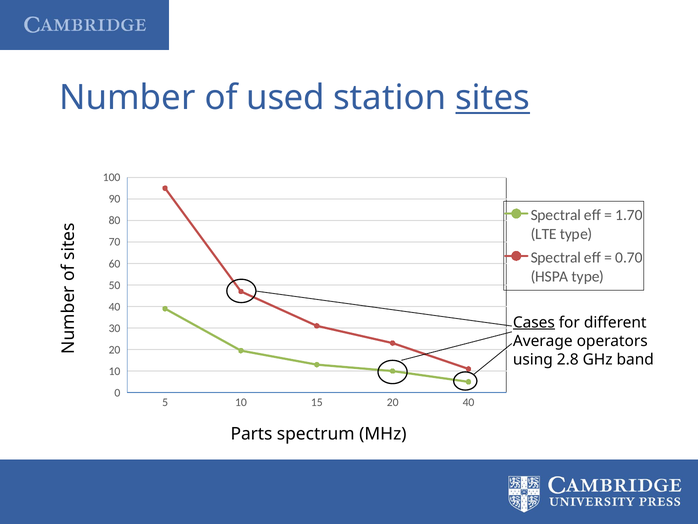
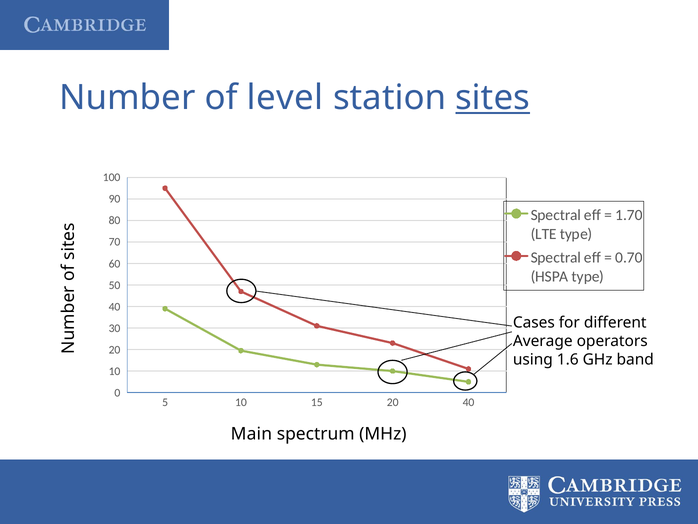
used: used -> level (285, 98)
Cases underline: present -> none (534, 322)
2.8: 2.8 -> 1.6 (568, 359)
Parts: Parts -> Main (251, 433)
